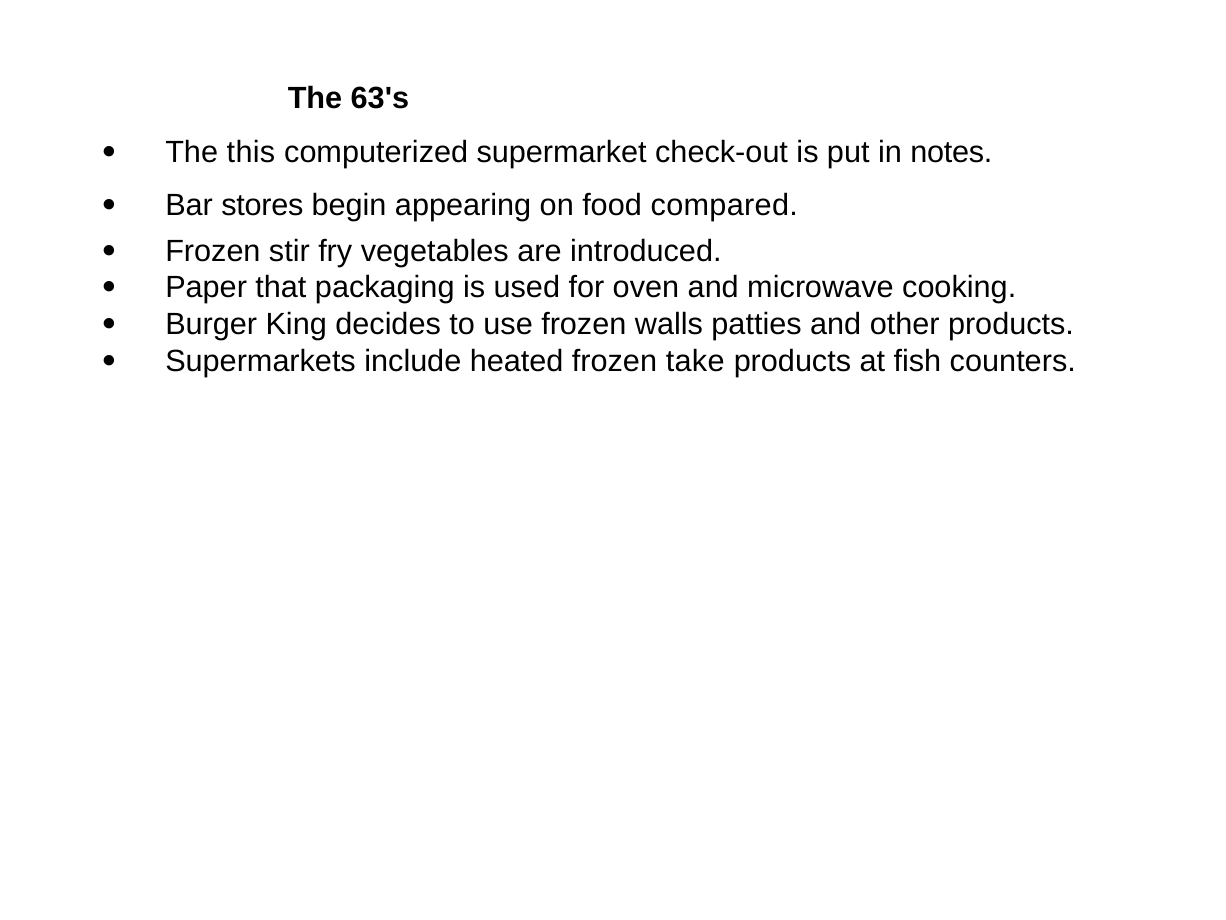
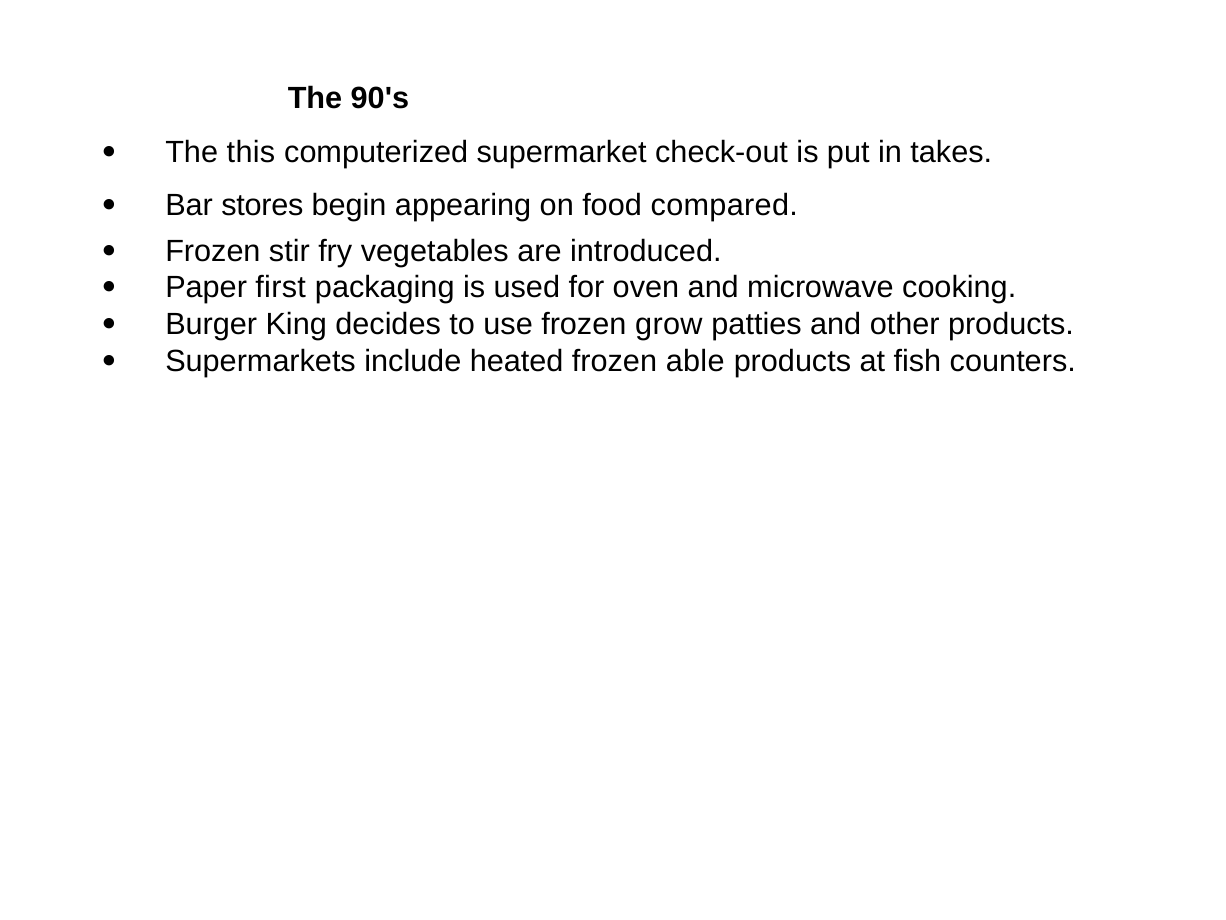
63's: 63's -> 90's (380, 98)
notes: notes -> takes (951, 152)
that: that -> first (281, 288)
walls: walls -> grow (669, 324)
take: take -> able (695, 361)
